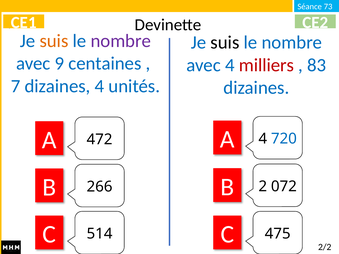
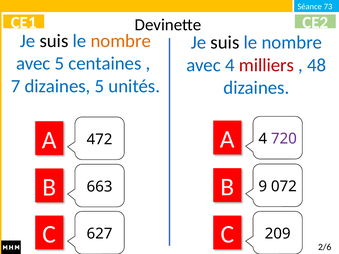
suis colour: orange -> black (54, 41)
nombre colour: purple -> orange (121, 41)
avec 9: 9 -> 5 (59, 64)
83: 83 -> 48 (317, 65)
dizaines 4: 4 -> 5 (99, 86)
720 colour: blue -> purple (284, 139)
2: 2 -> 9 (263, 187)
266: 266 -> 663 (100, 187)
514: 514 -> 627 (100, 234)
475: 475 -> 209 (278, 234)
2/2: 2/2 -> 2/6 (325, 247)
